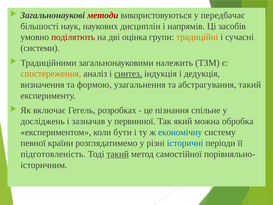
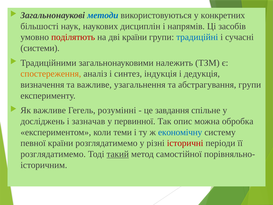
методи colour: red -> blue (103, 15)
передбачає: передбачає -> конкретних (223, 15)
дві оцінка: оцінка -> країни (135, 37)
традиційні colour: orange -> blue (197, 37)
синтез underline: present -> none (128, 74)
та формою: формою -> важливе (94, 85)
абстрагування такий: такий -> групи (250, 85)
Як включає: включає -> важливе (50, 110)
розробках: розробках -> розумінні (117, 110)
пізнання: пізнання -> завдання (172, 110)
який: який -> опис (183, 121)
бути: бути -> теми (123, 132)
історичні colour: blue -> red (185, 143)
підготовленість: підготовленість -> розглядатимемо (53, 154)
